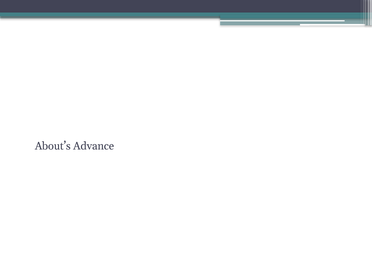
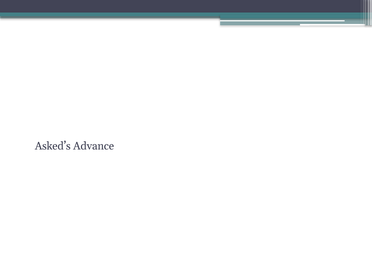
About’s: About’s -> Asked’s (53, 146)
